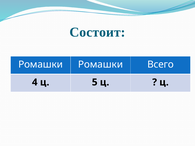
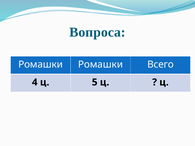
Состоит: Состоит -> Вопроса (97, 32)
